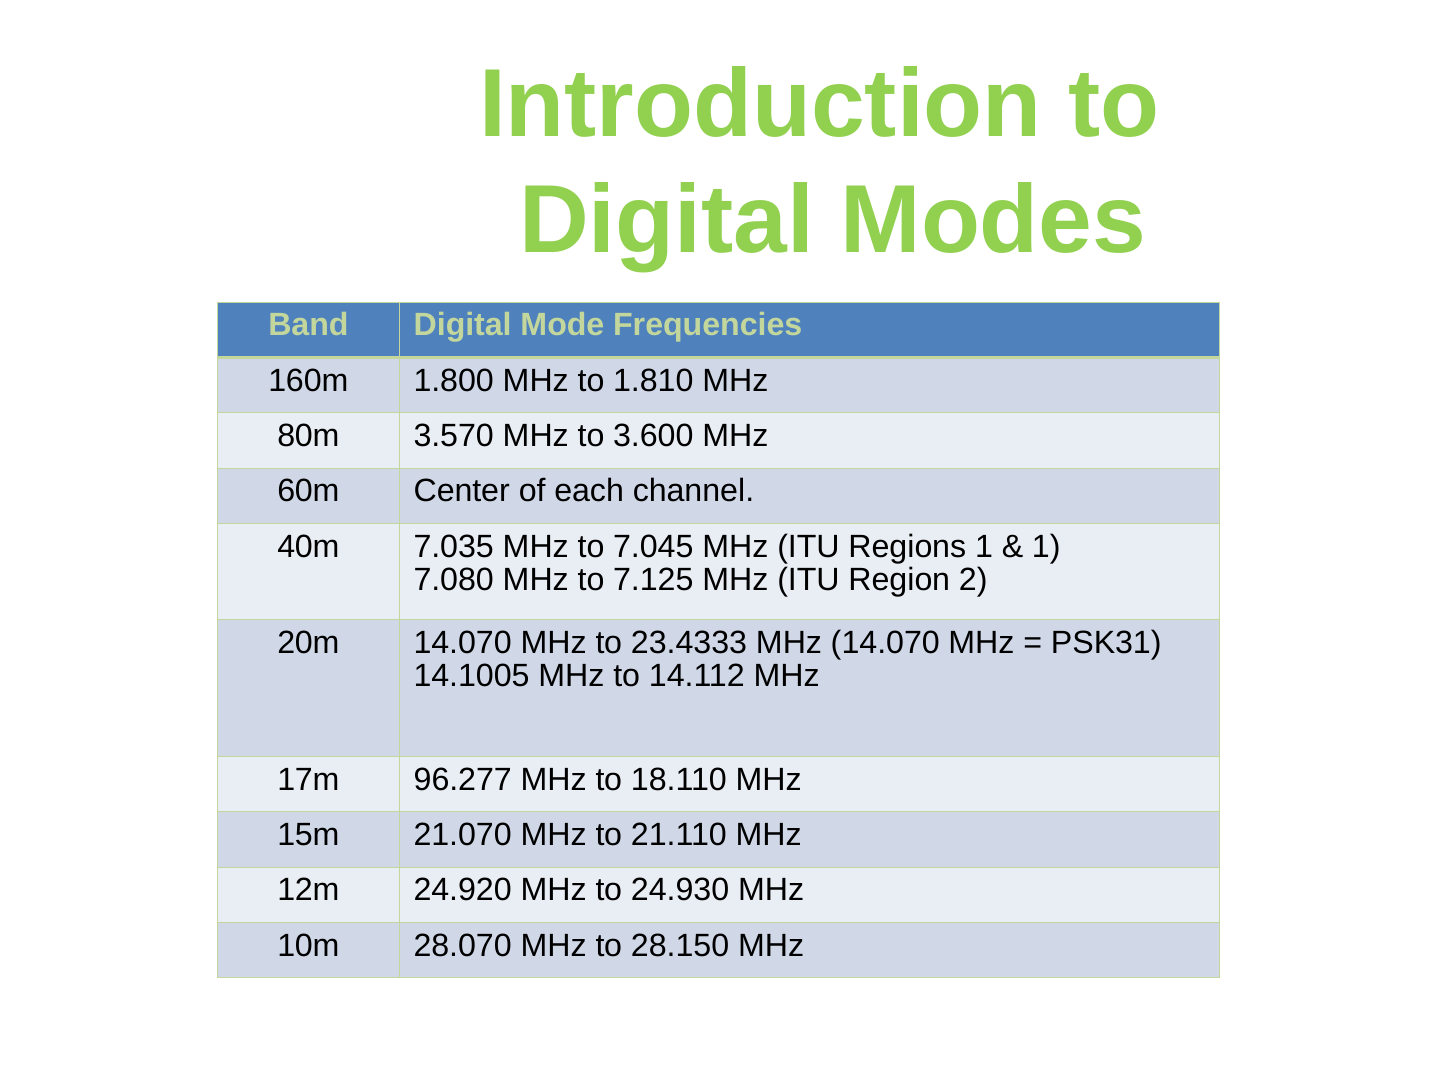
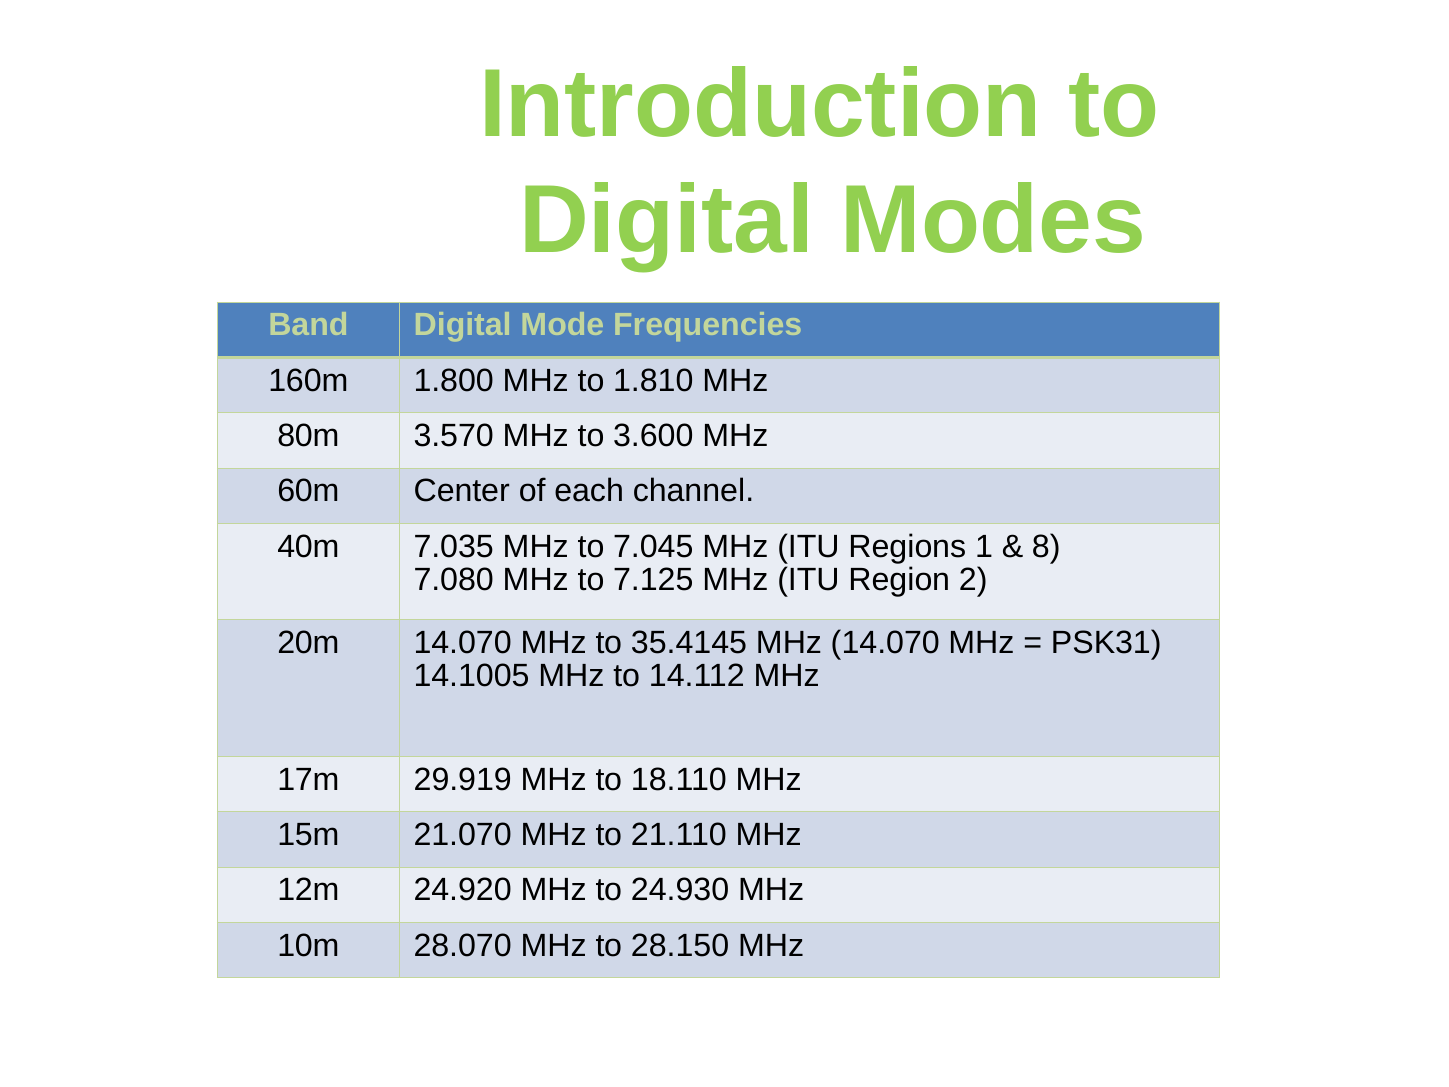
1: 1 -> 8 (1046, 546)
23.4333: 23.4333 -> 35.4145 (689, 643)
96.277: 96.277 -> 29.919 (463, 779)
